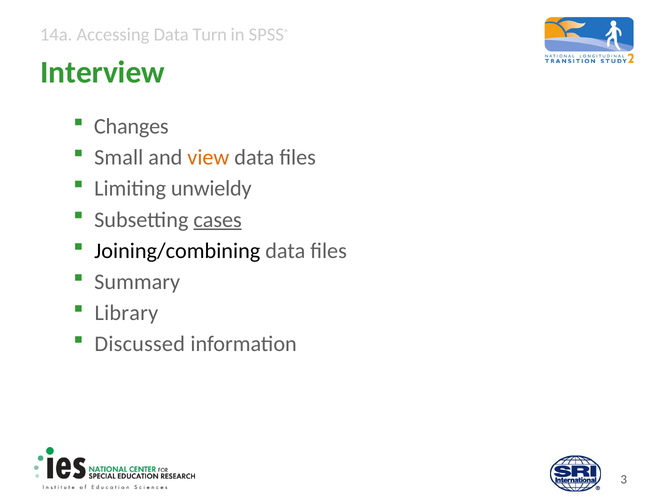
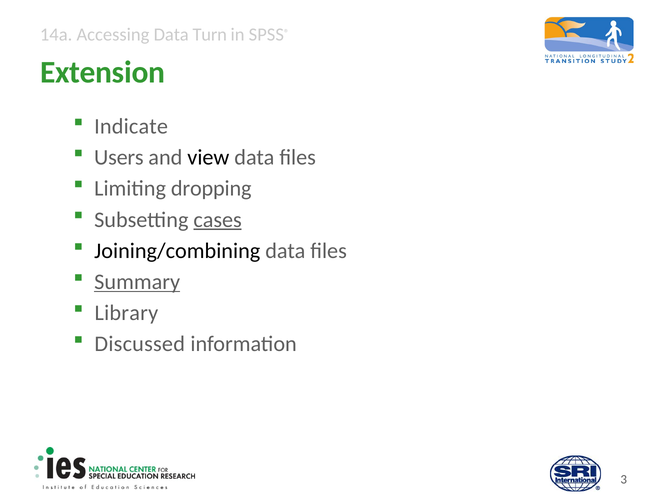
Interview: Interview -> Extension (103, 72)
Changes: Changes -> Indicate (131, 127)
Small: Small -> Users (119, 158)
view colour: orange -> black (208, 158)
unwieldy: unwieldy -> dropping (211, 189)
Summary underline: none -> present (137, 282)
